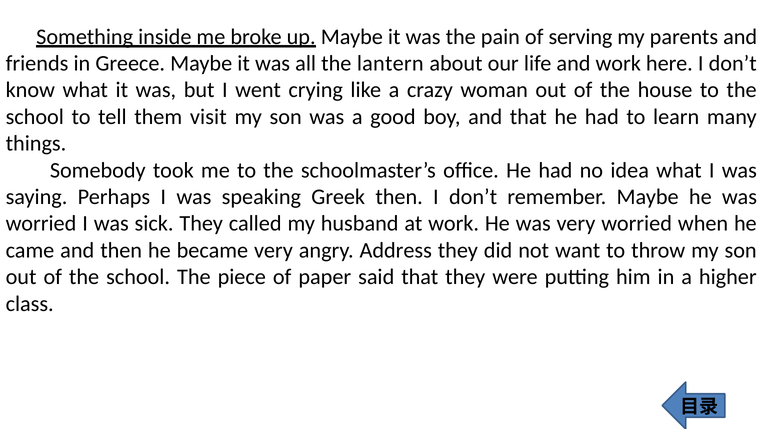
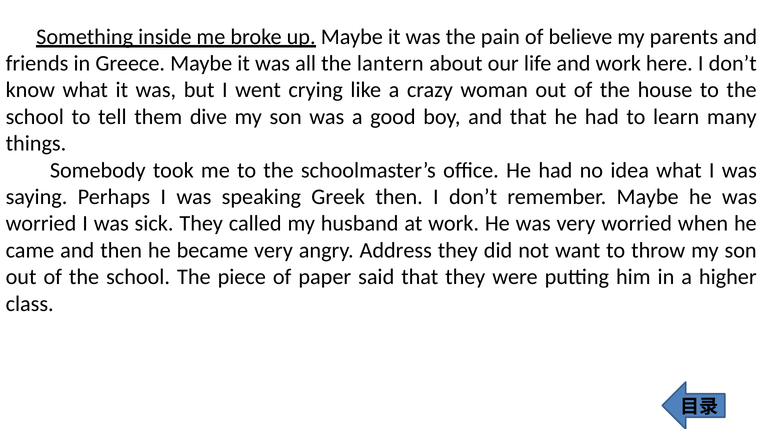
serving: serving -> believe (580, 37)
visit: visit -> dive (208, 117)
